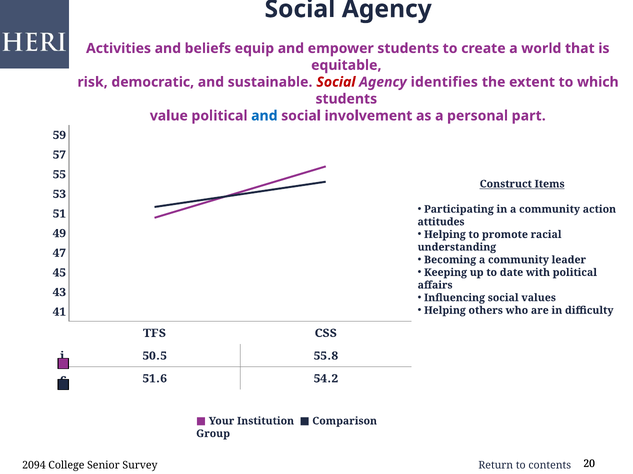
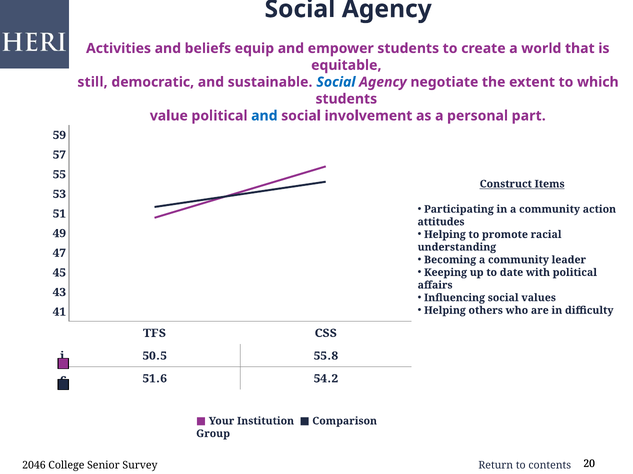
risk: risk -> still (92, 82)
Social colour: red -> blue (336, 82)
identifies: identifies -> negotiate (444, 82)
2094: 2094 -> 2046 (34, 466)
